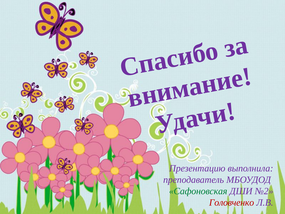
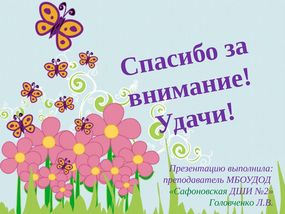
Головченко colour: red -> green (232, 202)
